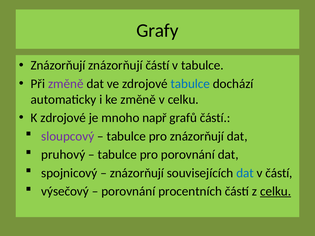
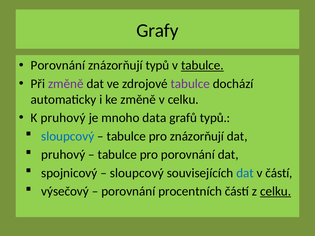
Znázorňují: Znázorňují -> Porovnání (58, 65)
znázorňují částí: částí -> typů (157, 65)
tabulce underline: none -> present (202, 65)
tabulce colour: blue -> purple (190, 84)
K zdrojové: zdrojové -> pruhový (63, 118)
např: např -> data (154, 118)
grafů částí: částí -> typů (215, 118)
sloupcový colour: purple -> blue (68, 136)
znázorňují: znázorňují -> sloupcový (137, 173)
